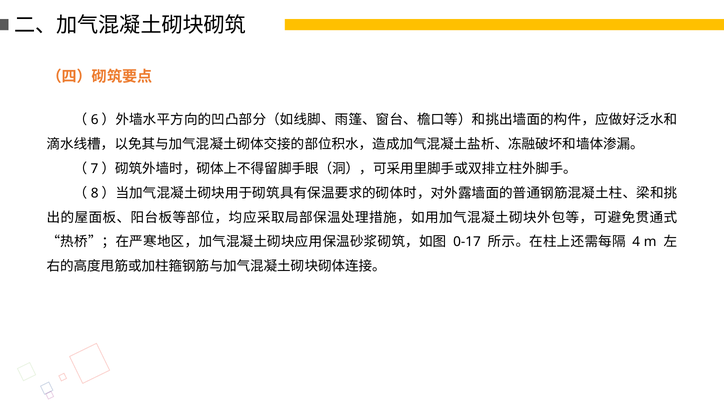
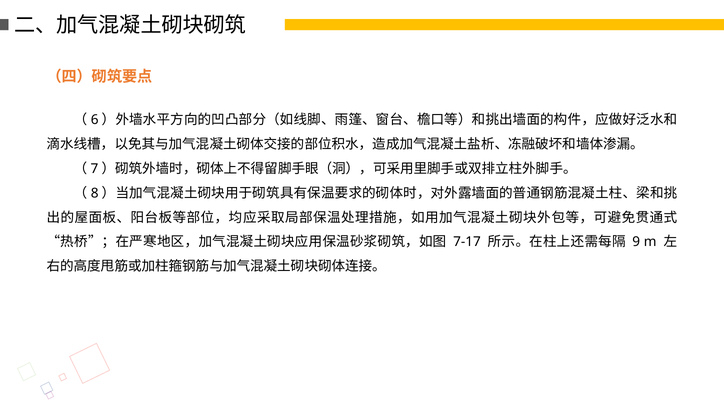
0-17: 0-17 -> 7-17 (467, 242)
4: 4 -> 9 (636, 242)
